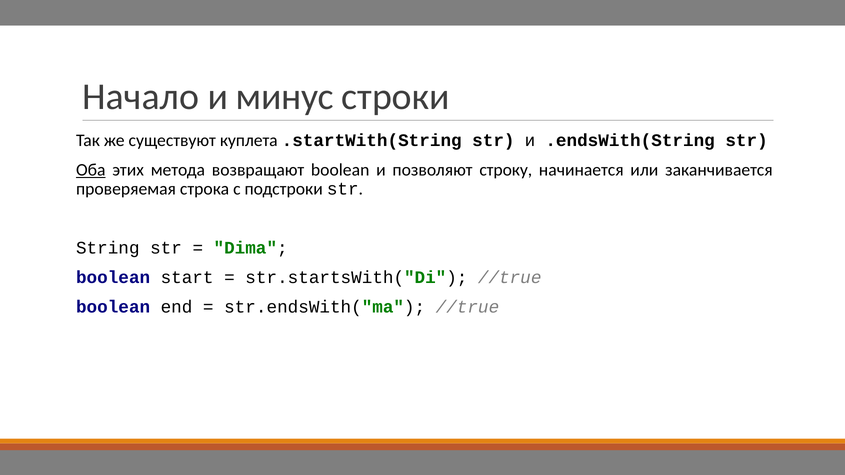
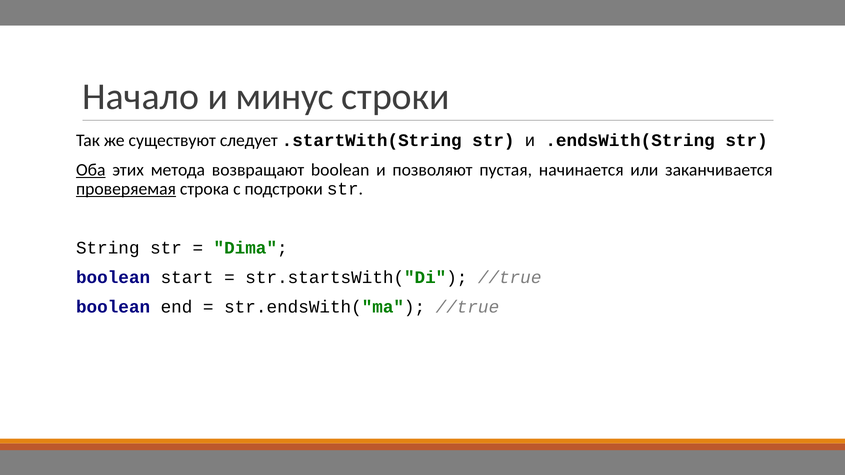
куплета: куплета -> следует (249, 140)
строку: строку -> пустая (506, 170)
проверяемая underline: none -> present (126, 189)
